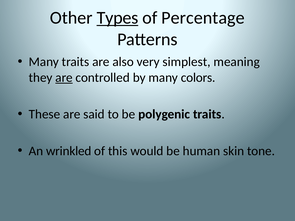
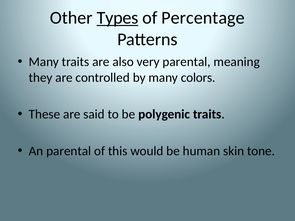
very simplest: simplest -> parental (187, 62)
are underline: present -> none (64, 78)
An wrinkled: wrinkled -> parental (69, 151)
